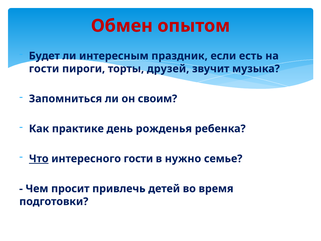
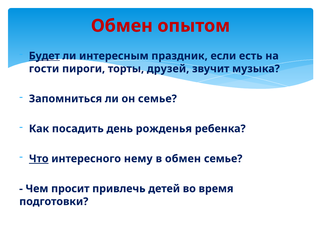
Будет underline: none -> present (44, 56)
он своим: своим -> семье (157, 99)
практике: практике -> посадить (78, 129)
интересного гости: гости -> нему (138, 159)
в нужно: нужно -> обмен (183, 159)
